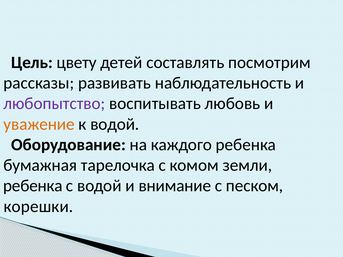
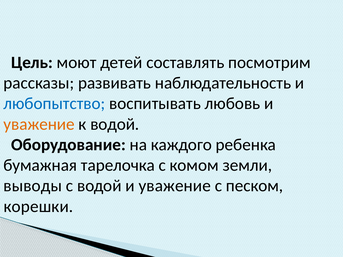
цвету: цвету -> моют (77, 63)
любопытство colour: purple -> blue (54, 104)
ребенка: ребенка -> выводы (33, 186)
водой и внимание: внимание -> уважение (175, 186)
